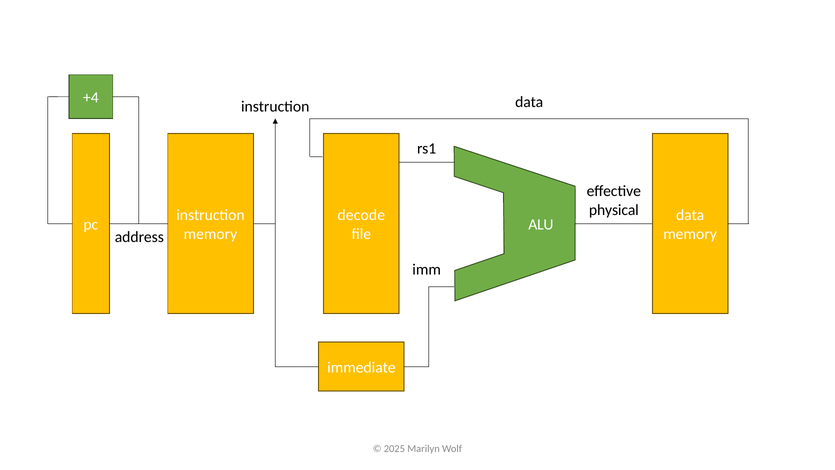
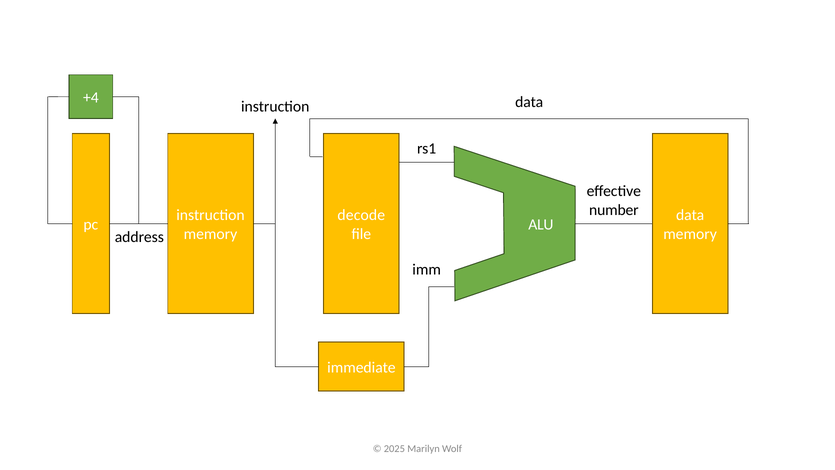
physical: physical -> number (614, 210)
